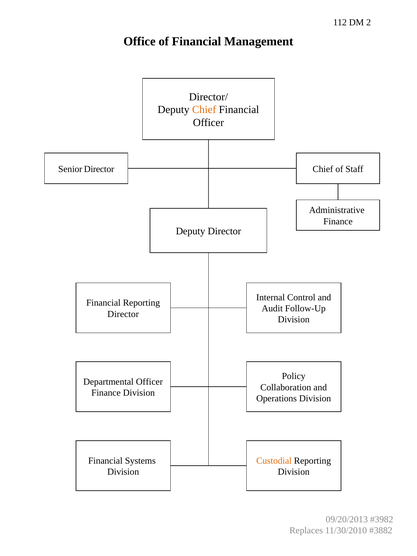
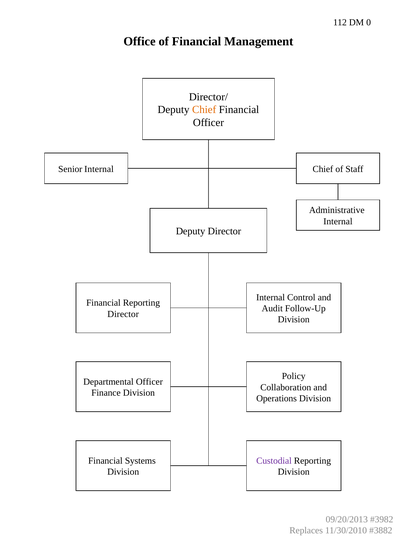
2: 2 -> 0 (369, 23)
Senior Director: Director -> Internal (99, 169)
Finance: Finance -> Internal (338, 221)
Custodial colour: orange -> purple (274, 461)
